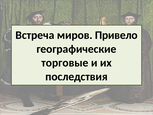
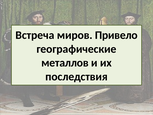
торговые: торговые -> металлов (65, 63)
